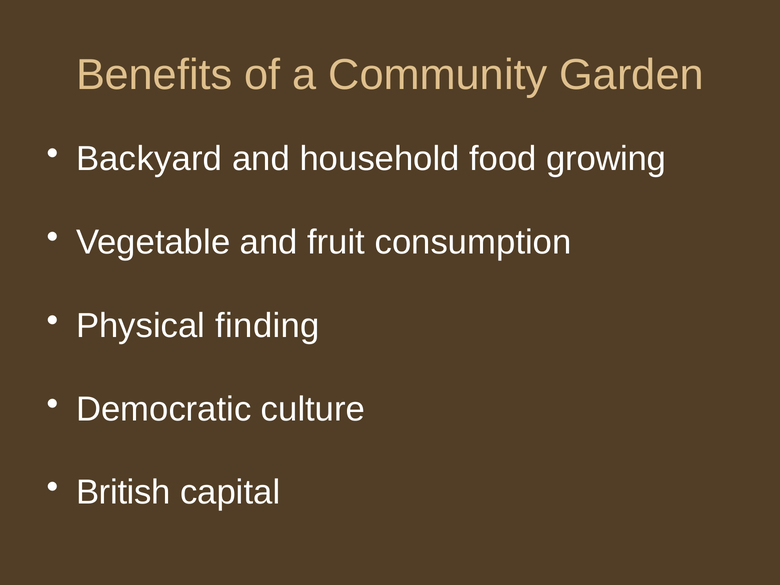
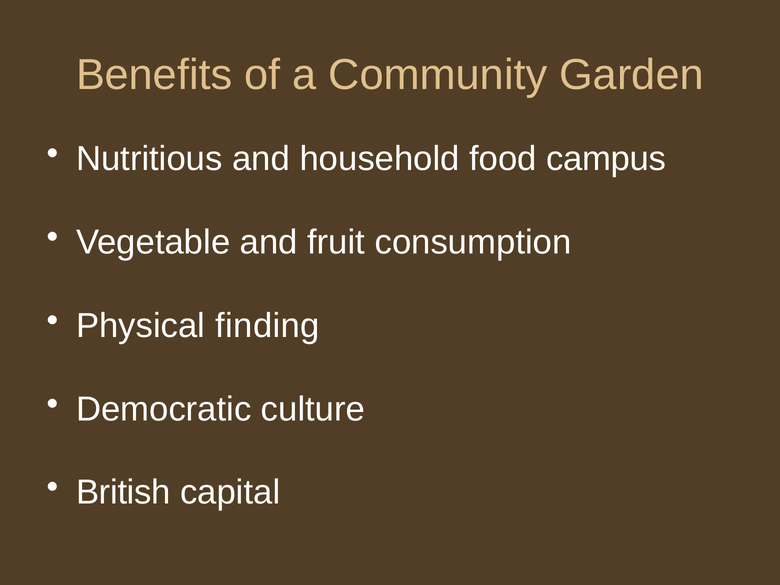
Backyard: Backyard -> Nutritious (149, 159)
growing: growing -> campus (606, 159)
